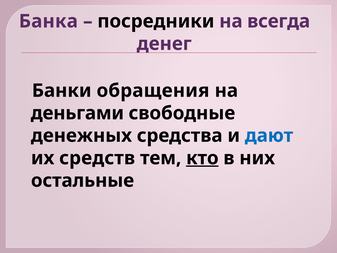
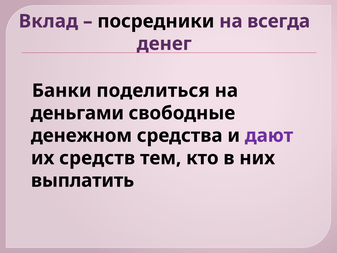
Банка: Банка -> Вклад (48, 21)
обращения: обращения -> поделиться (153, 91)
денежных: денежных -> денежном (81, 135)
дают colour: blue -> purple (269, 135)
кто underline: present -> none (202, 158)
остальные: остальные -> выплатить (83, 180)
